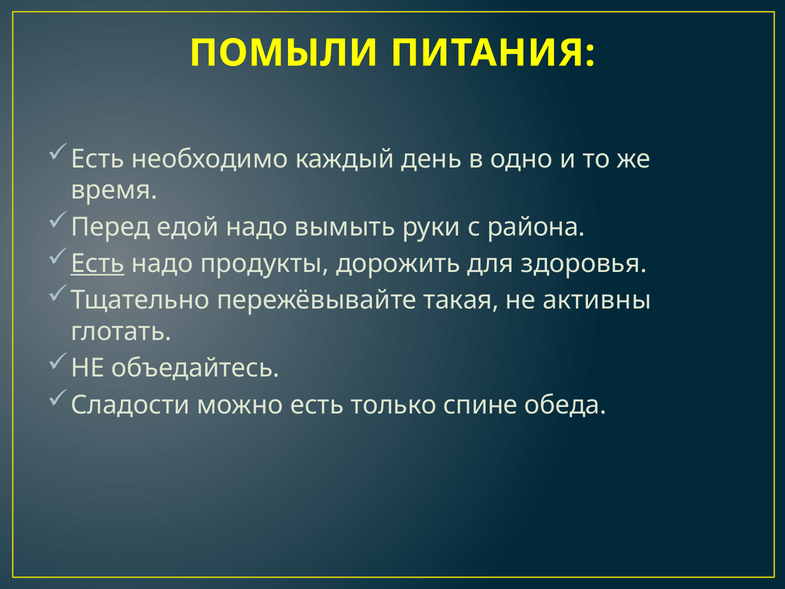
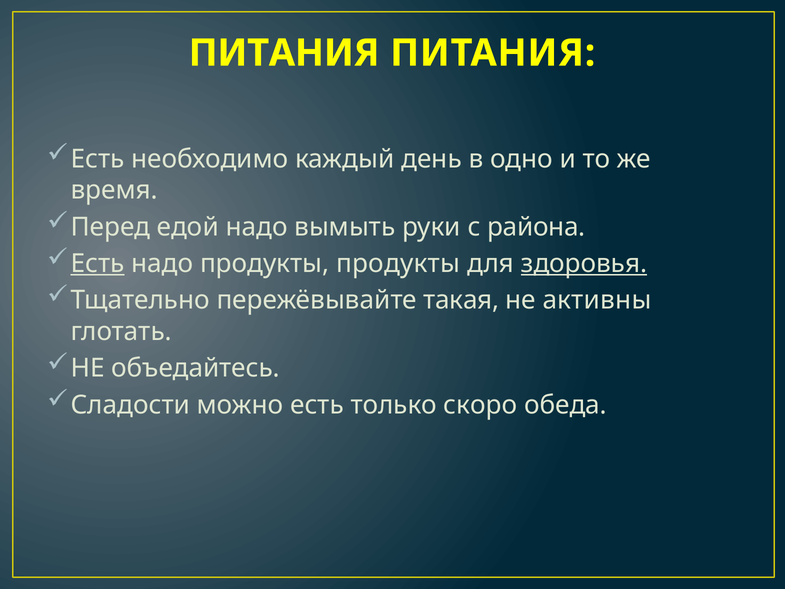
ПОМЫЛИ: ПОМЫЛИ -> ПИТАНИЯ (284, 53)
продукты дорожить: дорожить -> продукты (398, 263)
здоровья underline: none -> present (584, 263)
спине: спине -> скоро (480, 405)
